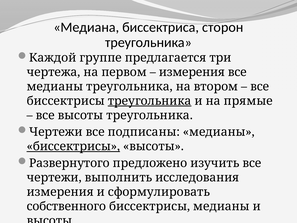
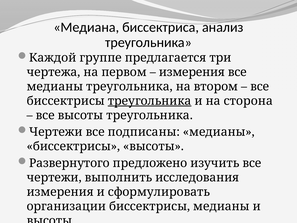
сторон: сторон -> анализ (223, 27)
прямые: прямые -> сторона (248, 101)
биссектрисы underline: present -> none (73, 146)
собственного: собственного -> организации (66, 206)
